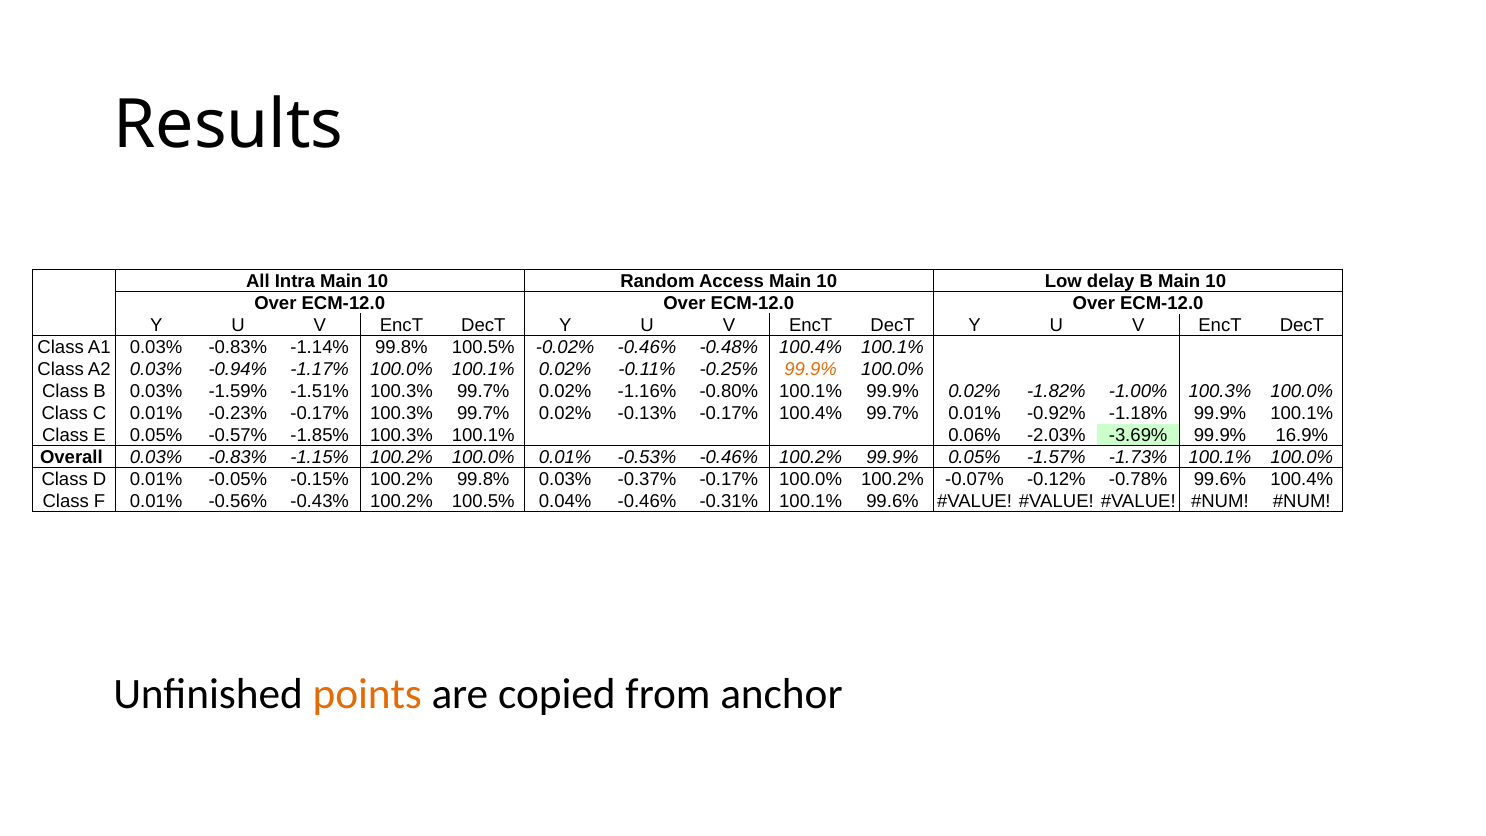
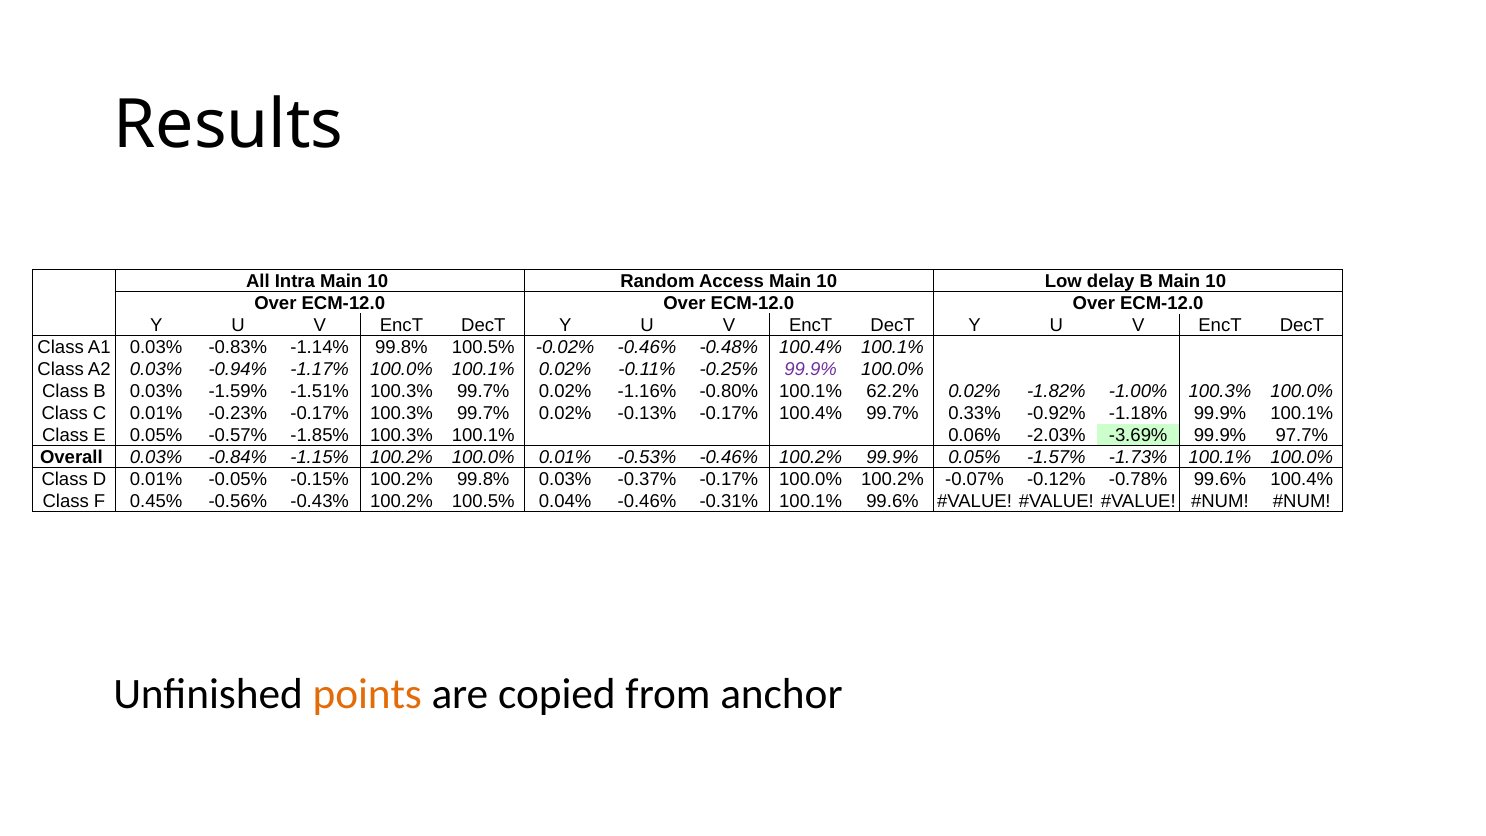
99.9% colour: orange -> purple (811, 369)
100.1% 99.9%: 99.9% -> 62.2% (893, 391)
0.01%: 0.01% -> 0.33% (975, 413)
16.9%: 16.9% -> 97.7% (1302, 435)
Overall 0.03% -0.83%: -0.83% -> -0.84% (238, 457)
F 0.01%: 0.01% -> 0.45% (156, 501)
